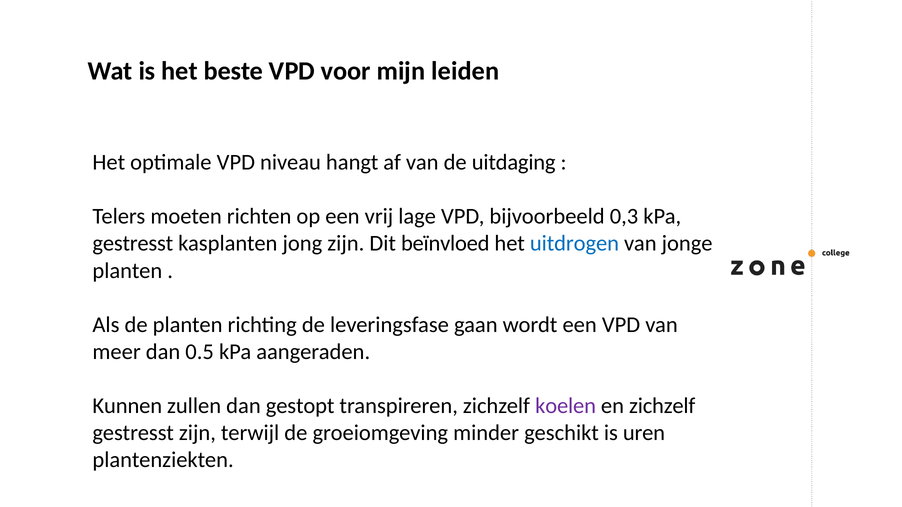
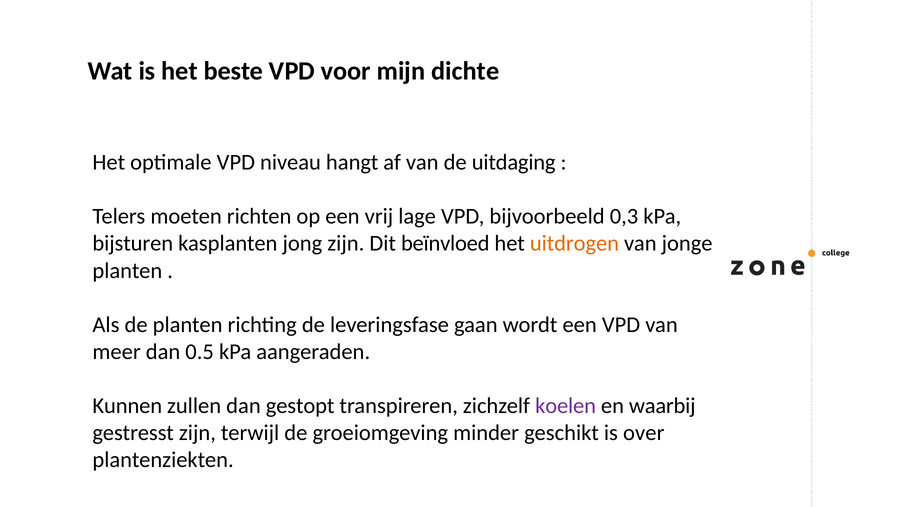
leiden: leiden -> dichte (465, 71)
gestresst: gestresst -> bijsturen (133, 244)
uitdrogen colour: blue -> orange (574, 244)
en zichzelf: zichzelf -> waarbij (662, 406)
uren: uren -> over (644, 433)
